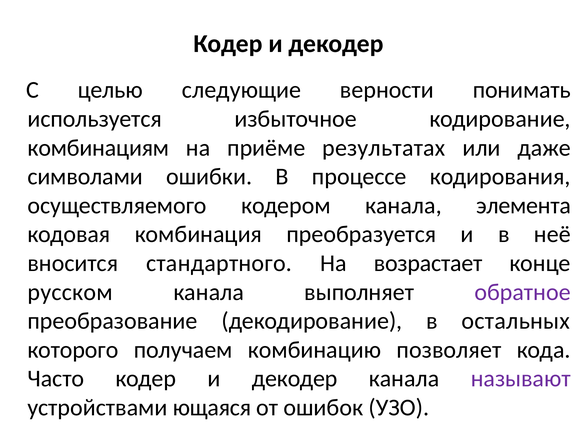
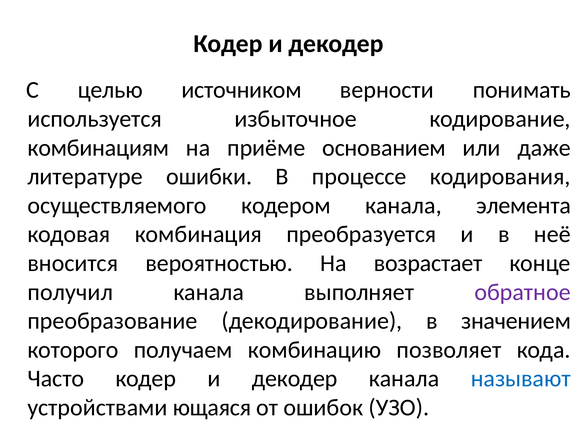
следующие: следующие -> источником (242, 90)
результатах: результатах -> основанием (384, 148)
символами: символами -> литературе (85, 177)
стандартного: стандартного -> вероятностью (219, 263)
русском: русском -> получил (70, 292)
остальных: остальных -> значением (516, 321)
называют colour: purple -> blue (521, 378)
